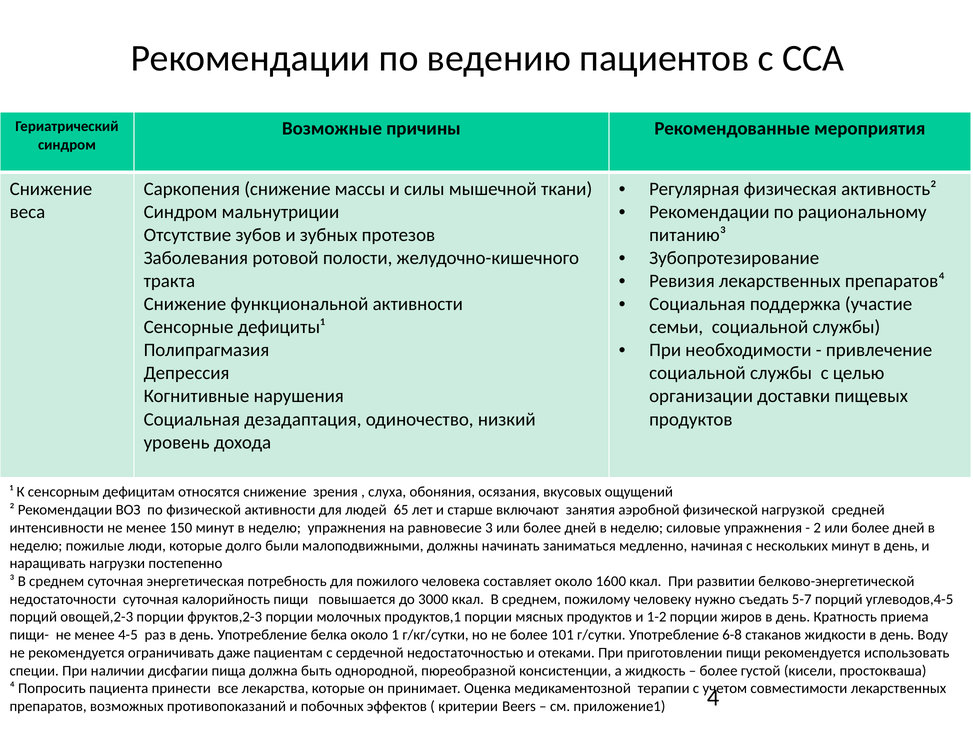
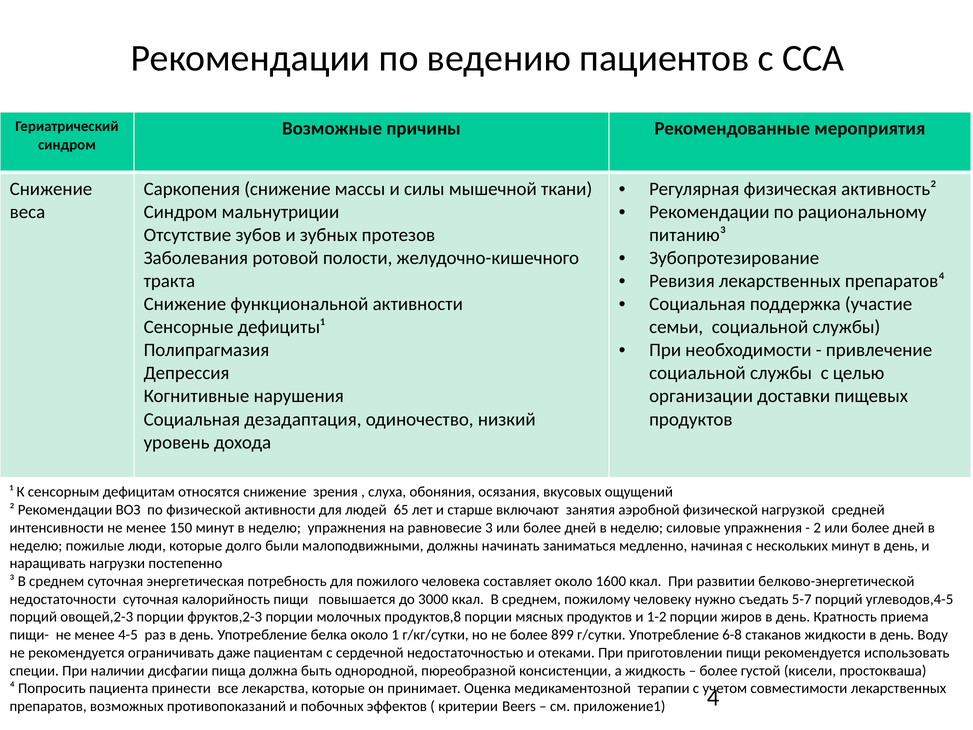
продуктов,1: продуктов,1 -> продуктов,8 (423, 617)
101: 101 -> 899 (563, 635)
